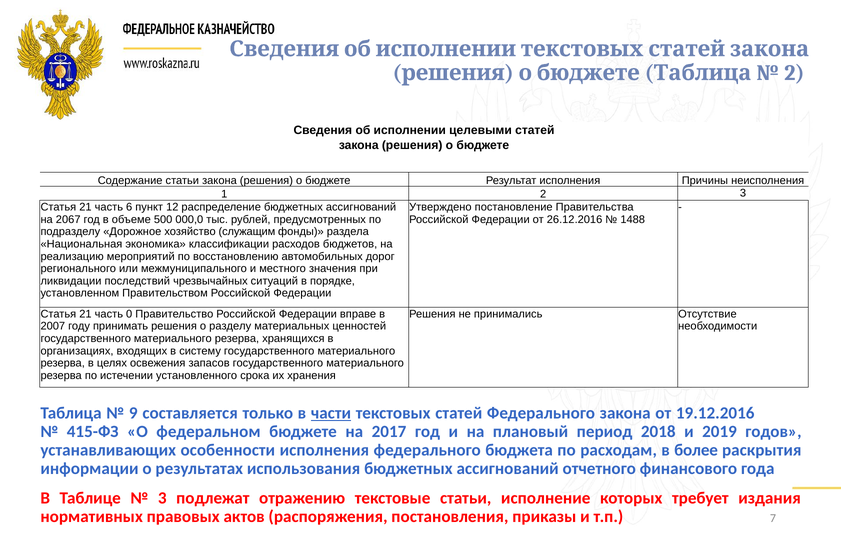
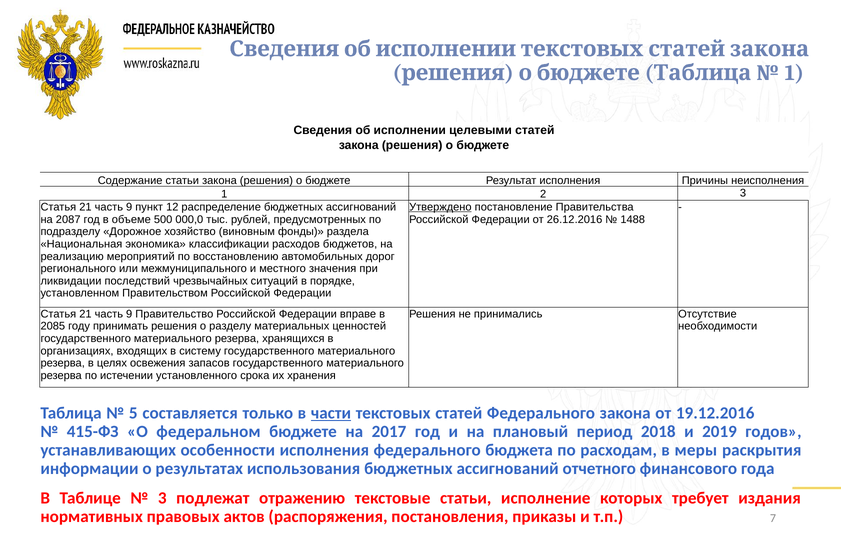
2: 2 -> 1 (794, 73)
6: 6 -> 9 (129, 207)
Утверждено underline: none -> present (440, 207)
2067: 2067 -> 2087 (68, 219)
служащим: служащим -> виновным (247, 232)
0: 0 -> 9 (129, 314)
2007: 2007 -> 2085 (53, 326)
9: 9 -> 5 (133, 413)
более: более -> меры (696, 450)
